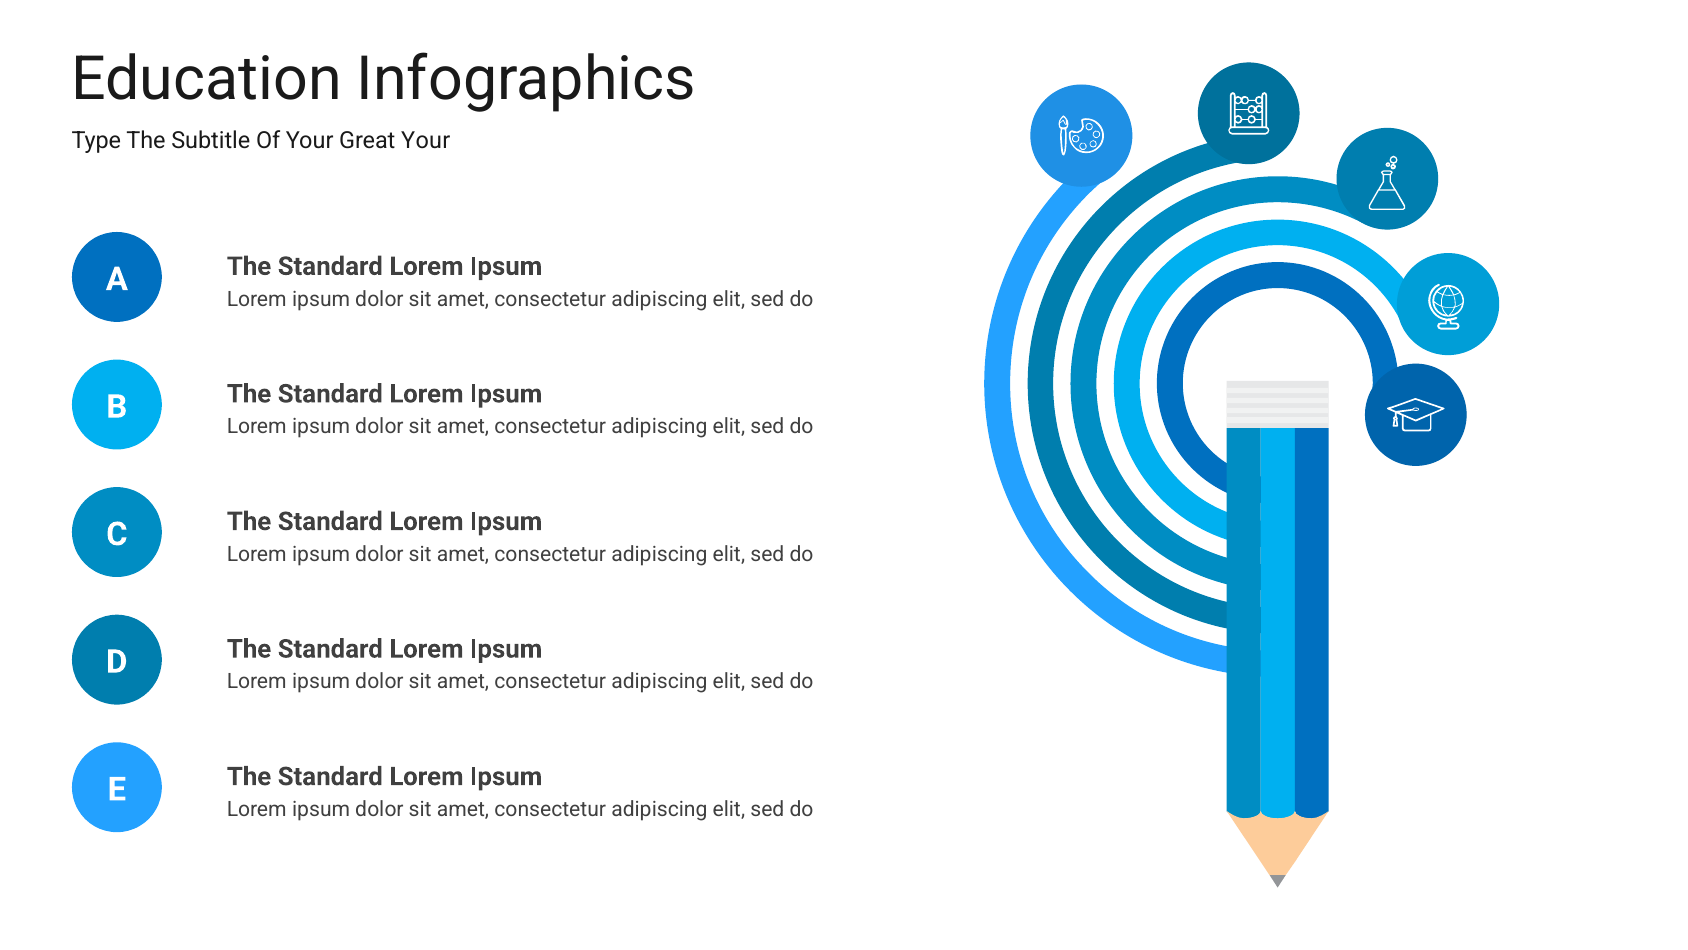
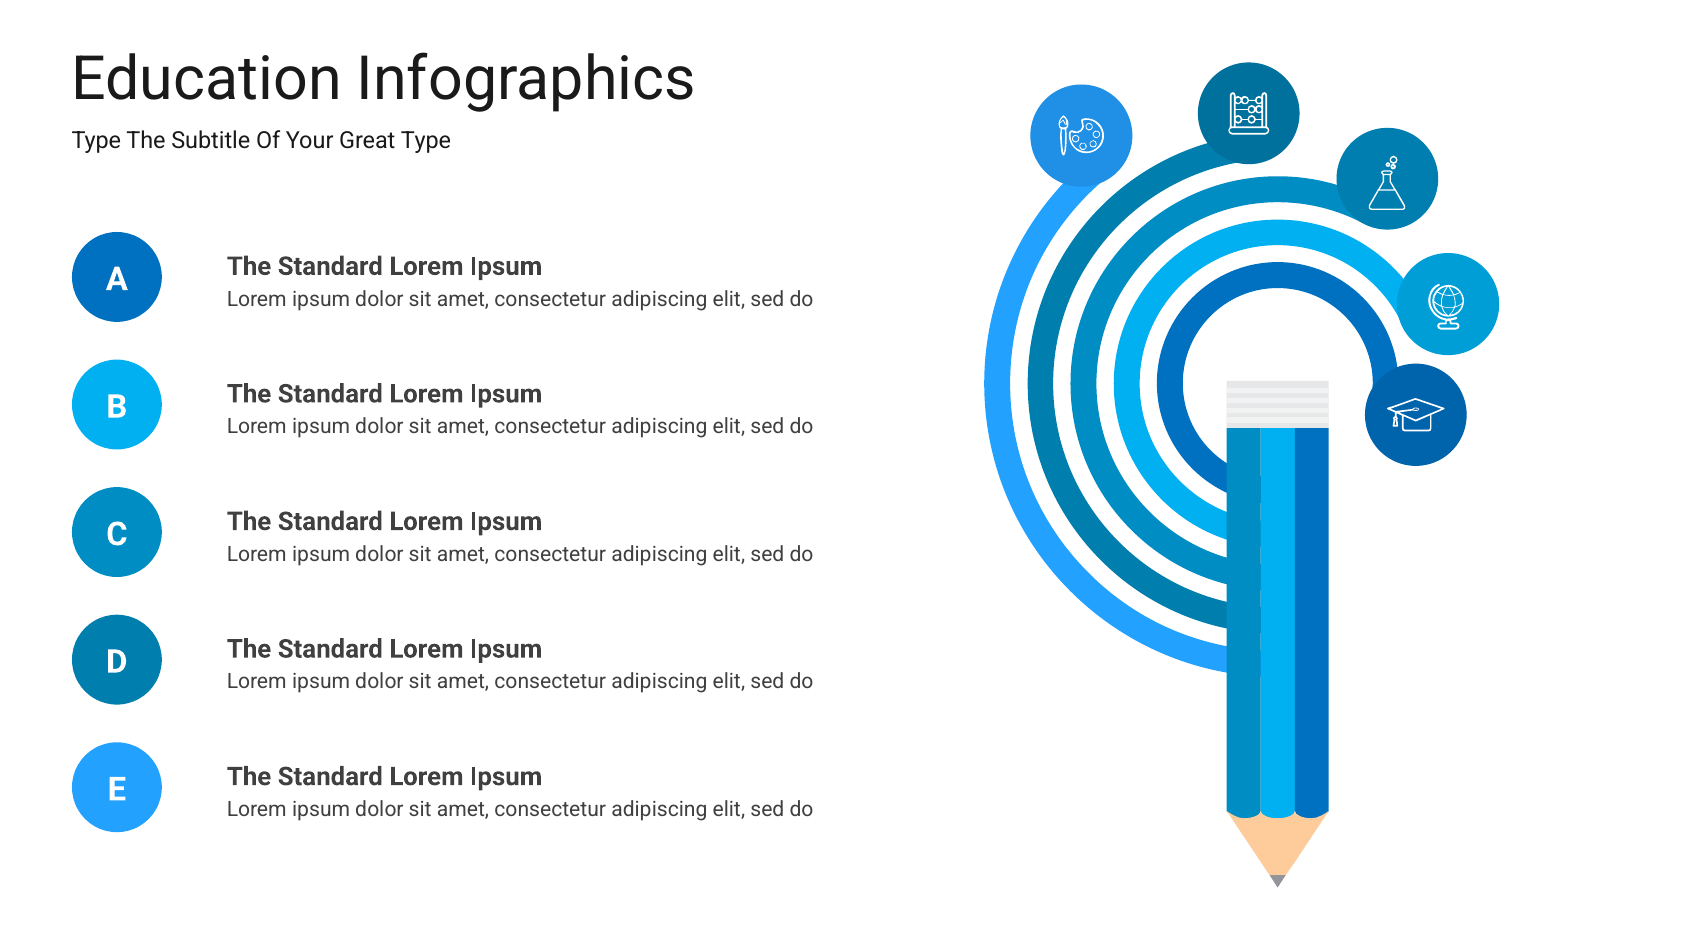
Great Your: Your -> Type (426, 140)
